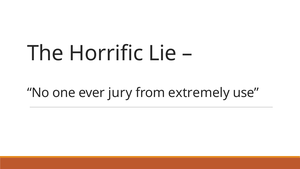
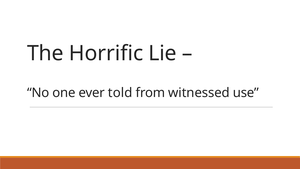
jury: jury -> told (120, 93)
extremely: extremely -> witnessed (199, 93)
